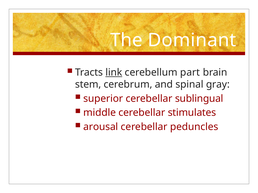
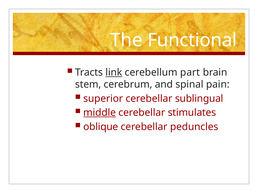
Dominant: Dominant -> Functional (192, 40)
gray: gray -> pain (218, 85)
middle underline: none -> present (100, 113)
arousal: arousal -> oblique (101, 127)
